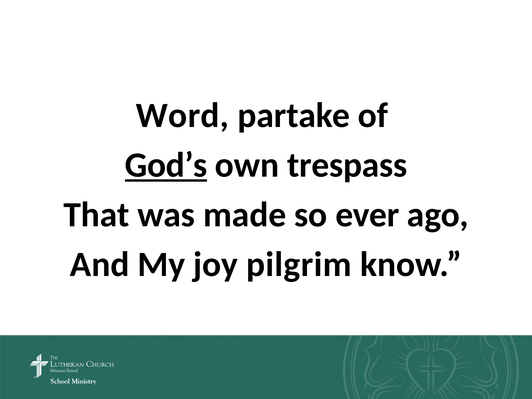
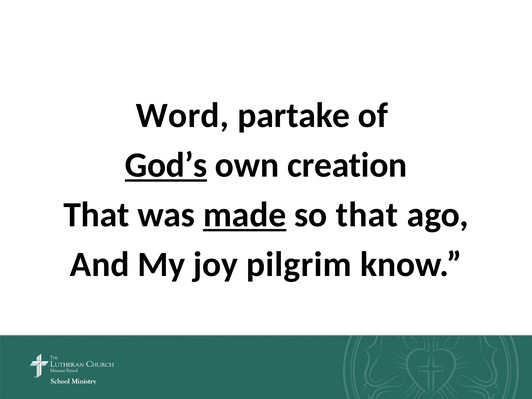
trespass: trespass -> creation (347, 165)
made underline: none -> present (245, 215)
so ever: ever -> that (367, 215)
